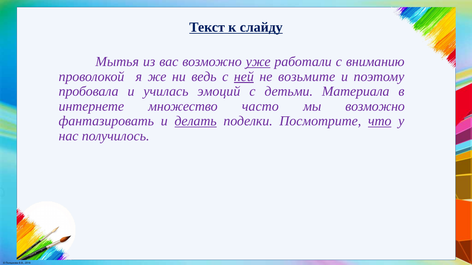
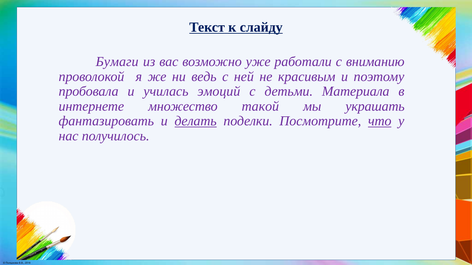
Мытья: Мытья -> Бумаги (117, 62)
уже underline: present -> none (258, 62)
ней underline: present -> none (244, 77)
возьмите: возьмите -> красивым (307, 77)
часто: часто -> такой (260, 106)
мы возможно: возможно -> украшать (375, 106)
